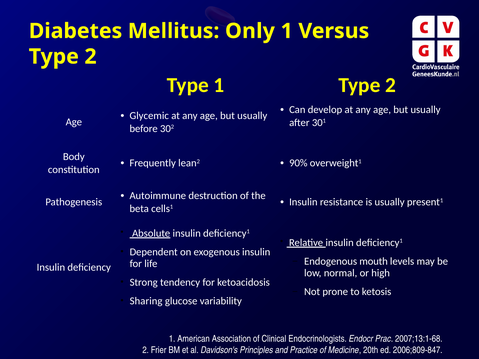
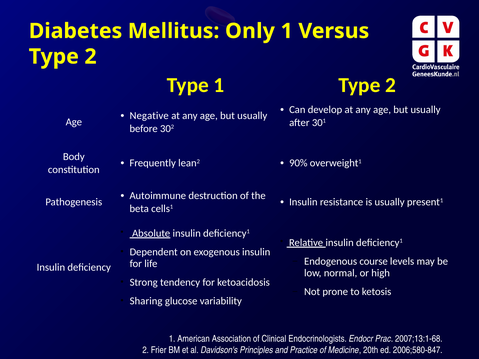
Glycemic: Glycemic -> Negative (149, 116)
mouth: mouth -> course (374, 261)
2006;809-847: 2006;809-847 -> 2006;580-847 (418, 350)
